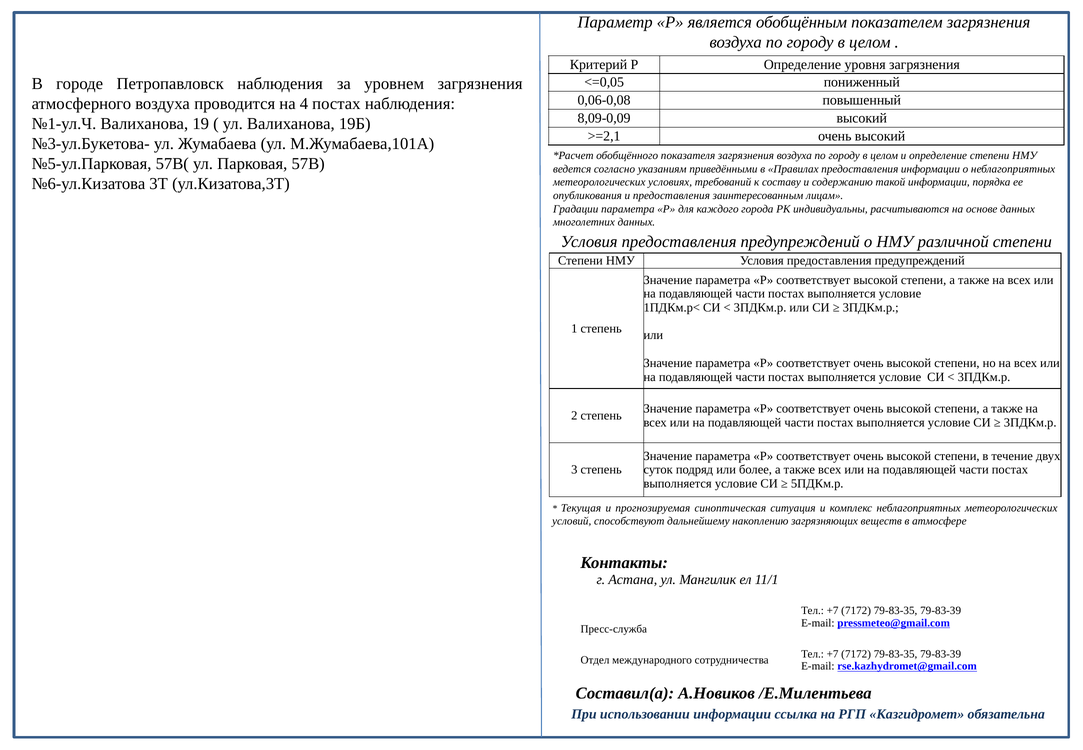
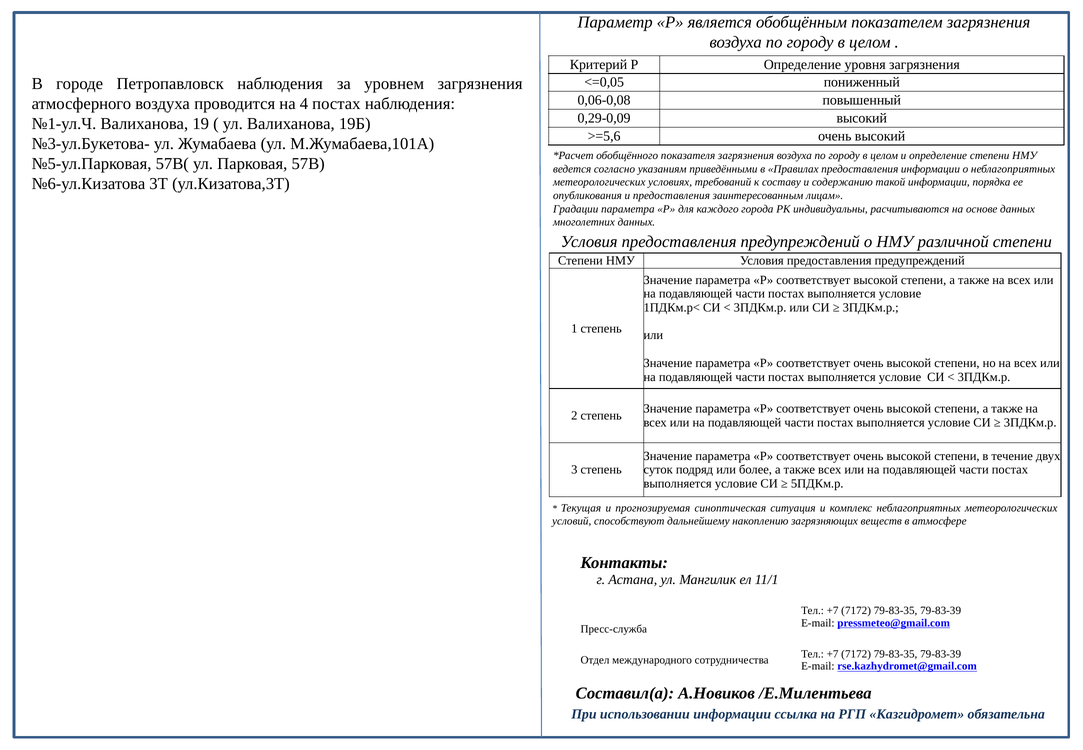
8,09-0,09: 8,09-0,09 -> 0,29-0,09 (604, 118)
>=2,1: >=2,1 -> >=5,6 (604, 136)
